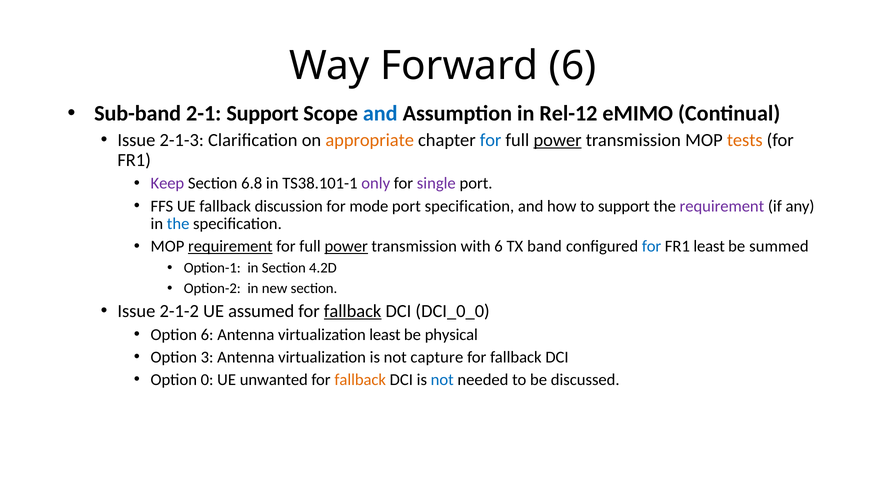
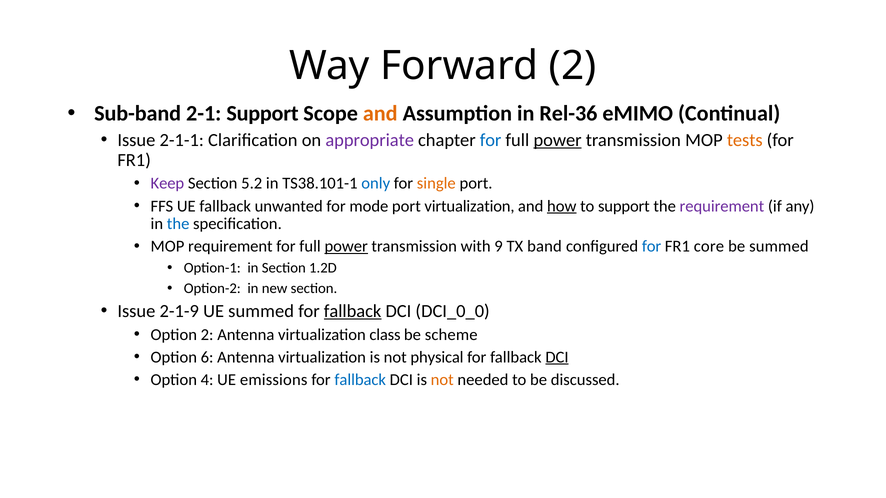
Forward 6: 6 -> 2 (573, 66)
and colour: blue -> orange (380, 114)
Rel-12: Rel-12 -> Rel-36 (568, 114)
2-1-3: 2-1-3 -> 2-1-1 (182, 140)
appropriate colour: orange -> purple (370, 140)
6.8: 6.8 -> 5.2 (252, 184)
only colour: purple -> blue (376, 184)
single colour: purple -> orange (436, 184)
discussion: discussion -> unwanted (289, 206)
port specification: specification -> virtualization (470, 206)
how underline: none -> present (562, 206)
requirement underline: present -> none (230, 247)
with 6: 6 -> 9 (499, 247)
FR1 least: least -> core (709, 247)
4.2D: 4.2D -> 1.2D (323, 268)
2-1-2: 2-1-2 -> 2-1-9 (179, 311)
UE assumed: assumed -> summed (261, 311)
Option 6: 6 -> 2 (207, 335)
virtualization least: least -> class (385, 335)
physical: physical -> scheme (451, 335)
3: 3 -> 6 (207, 357)
capture: capture -> physical (437, 357)
DCI underline: none -> present (557, 357)
0: 0 -> 4 (207, 380)
unwanted: unwanted -> emissions (274, 380)
fallback colour: orange -> blue (360, 380)
not colour: blue -> orange (442, 380)
